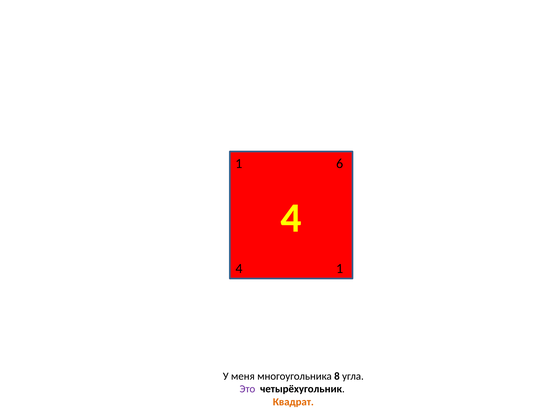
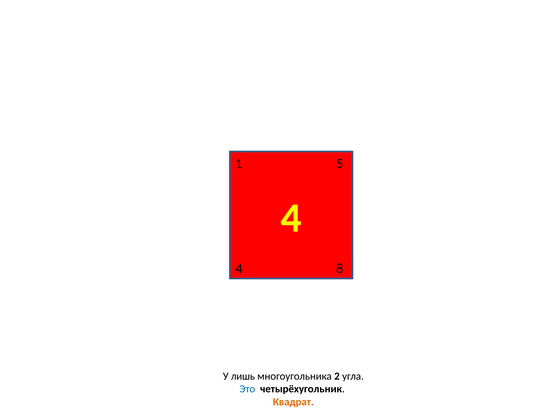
6: 6 -> 5 (340, 164)
4 1: 1 -> 8 (340, 269)
меня: меня -> лишь (243, 376)
8: 8 -> 2 (337, 376)
Это colour: purple -> blue (247, 389)
